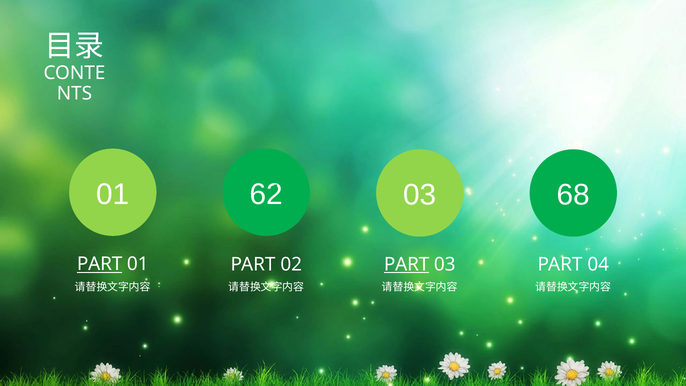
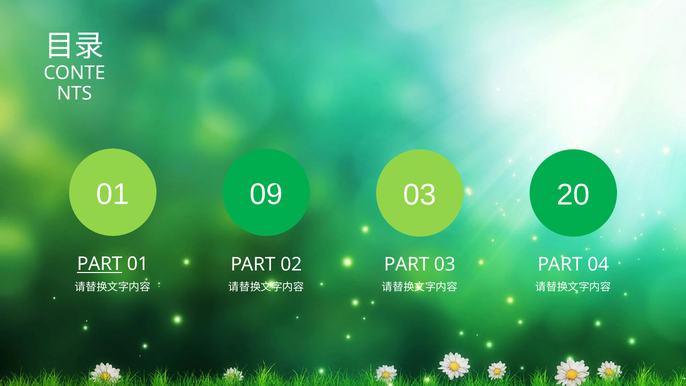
62: 62 -> 09 (266, 194)
68: 68 -> 20 (573, 195)
PART underline: present -> none (407, 264)
